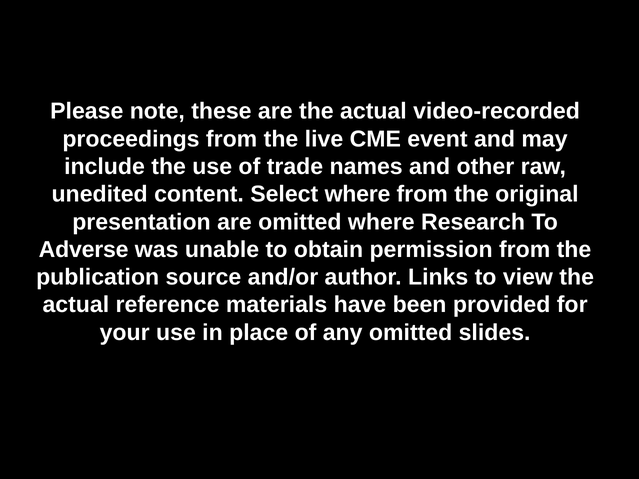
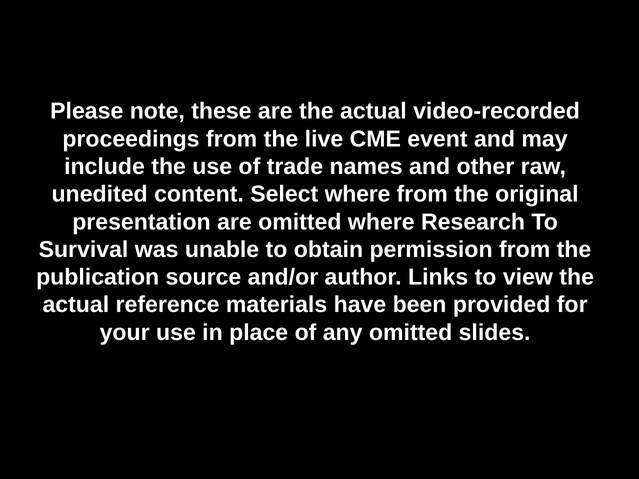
Adverse: Adverse -> Survival (84, 250)
